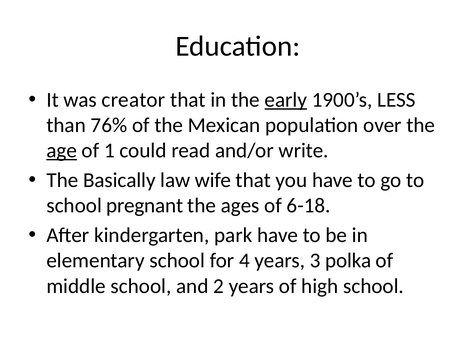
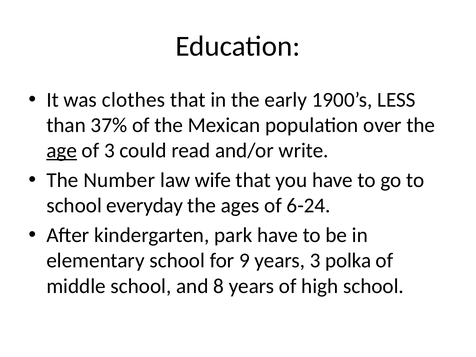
creator: creator -> clothes (133, 100)
early underline: present -> none (286, 100)
76%: 76% -> 37% (109, 125)
of 1: 1 -> 3 (109, 151)
Basically: Basically -> Number (119, 180)
pregnant: pregnant -> everyday (145, 206)
6-18: 6-18 -> 6-24 (309, 206)
4: 4 -> 9 (244, 261)
2: 2 -> 8 (219, 286)
